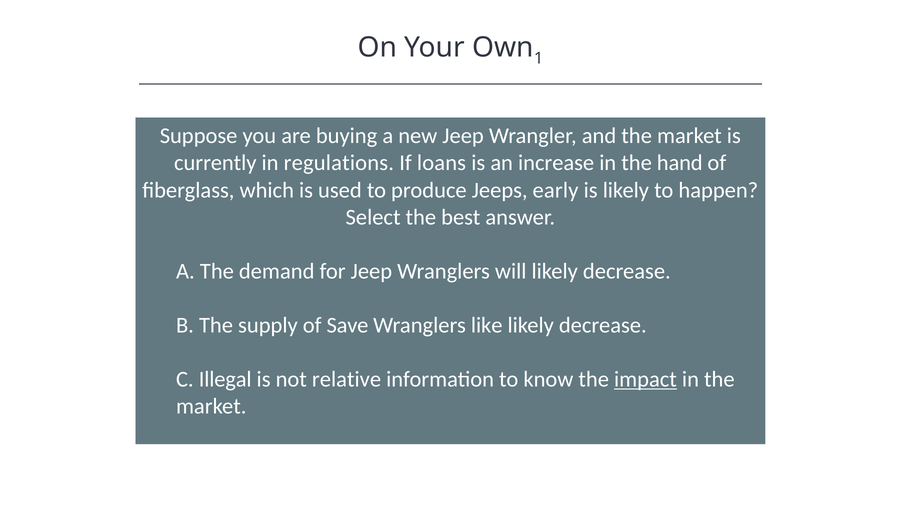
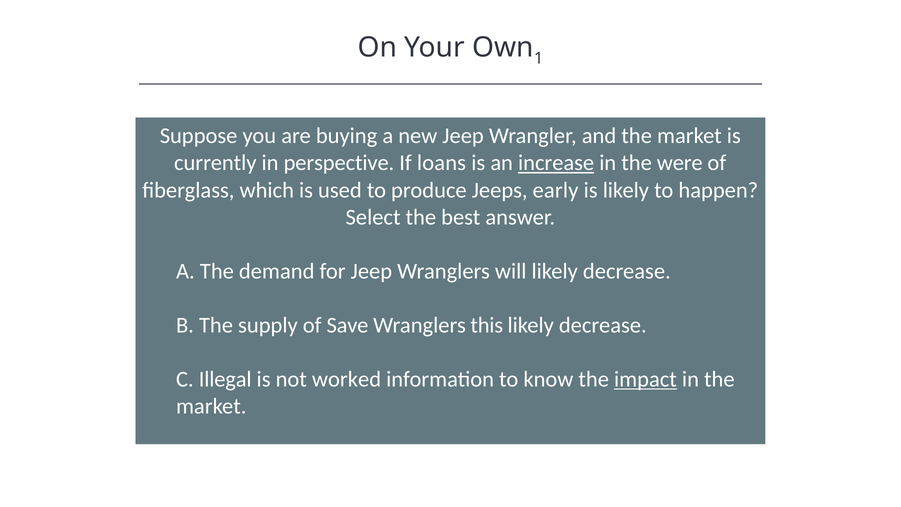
regulations: regulations -> perspective (339, 163)
increase underline: none -> present (556, 163)
hand: hand -> were (680, 163)
like: like -> this (487, 325)
relative: relative -> worked (347, 379)
